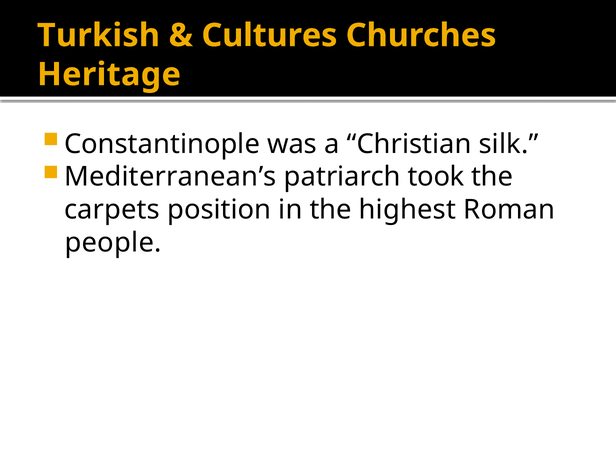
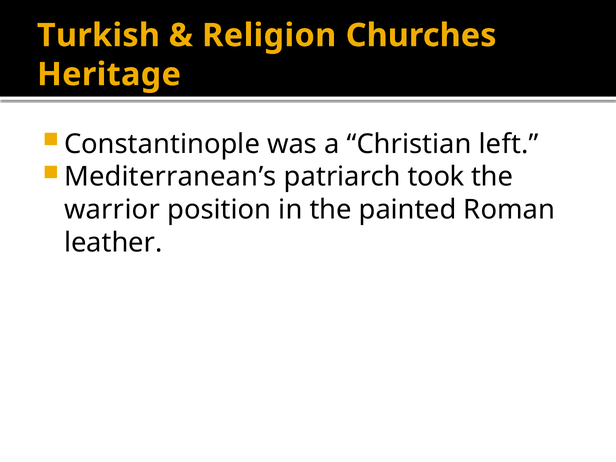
Cultures: Cultures -> Religion (269, 35)
silk: silk -> left (509, 144)
carpets: carpets -> warrior (112, 210)
highest: highest -> painted (408, 210)
people: people -> leather (113, 243)
